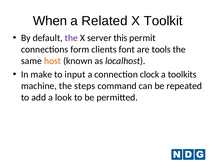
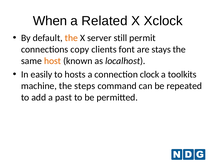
Toolkit: Toolkit -> Xclock (163, 21)
the colour: purple -> orange (71, 38)
this: this -> still (120, 38)
form: form -> copy (80, 49)
tools: tools -> stays (161, 49)
make: make -> easily (41, 74)
input: input -> hosts (75, 74)
look: look -> past (63, 97)
